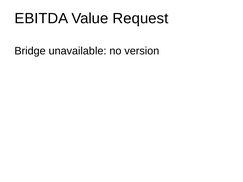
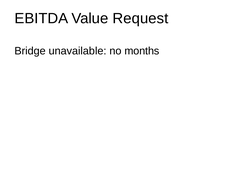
version: version -> months (142, 51)
